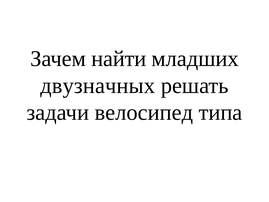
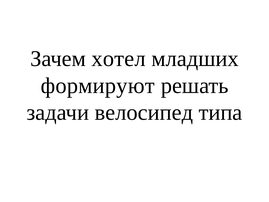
найти: найти -> хотел (119, 59)
двузначных: двузначных -> формируют (98, 85)
